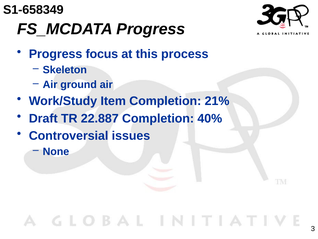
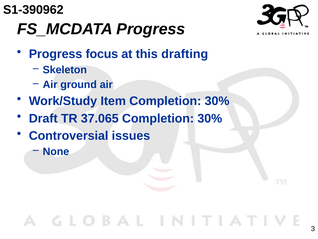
S1-658349: S1-658349 -> S1-390962 (33, 10)
process: process -> drafting (185, 54)
Item Completion 21%: 21% -> 30% (217, 101)
22.887: 22.887 -> 37.065 (100, 118)
40%: 40% -> 30% (210, 118)
